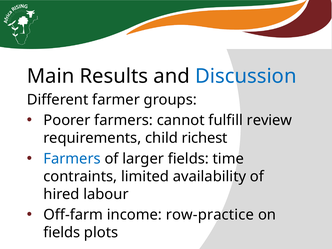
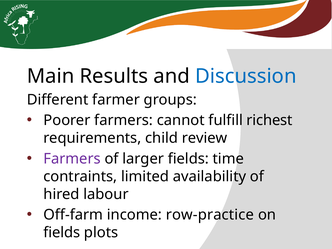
review: review -> richest (269, 120)
richest: richest -> review (205, 138)
Farmers colour: blue -> purple (72, 159)
